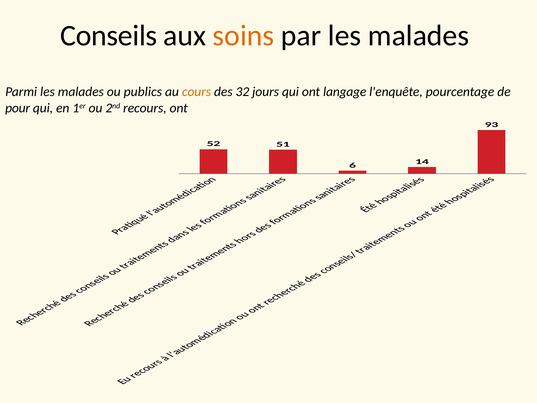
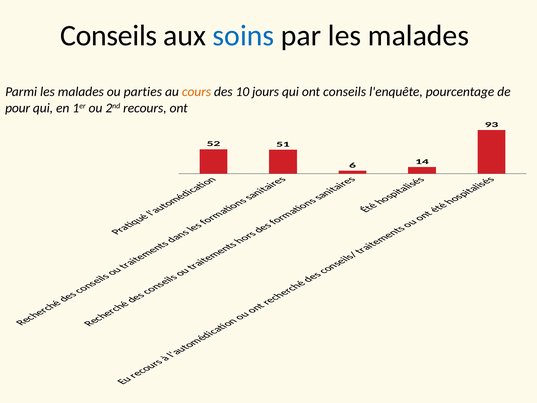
soins colour: orange -> blue (243, 36)
publics: publics -> parties (143, 92)
32: 32 -> 10 (242, 92)
ont langage: langage -> conseils (345, 92)
